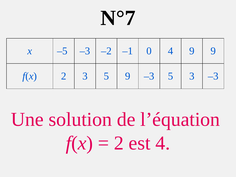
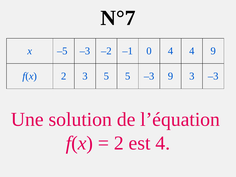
4 9: 9 -> 4 (192, 51)
5 9: 9 -> 5 (128, 76)
–3 5: 5 -> 9 (170, 76)
